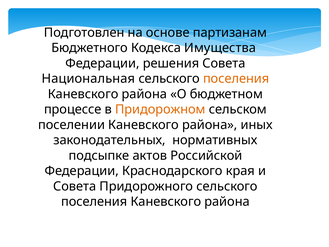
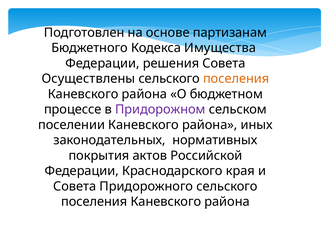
Национальная: Национальная -> Осуществлены (88, 79)
Придорожном colour: orange -> purple (160, 109)
подсыпке: подсыпке -> покрытия (99, 155)
